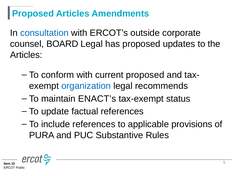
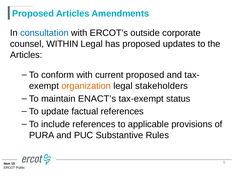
BOARD: BOARD -> WITHIN (62, 44)
organization colour: blue -> orange (86, 86)
recommends: recommends -> stakeholders (162, 86)
